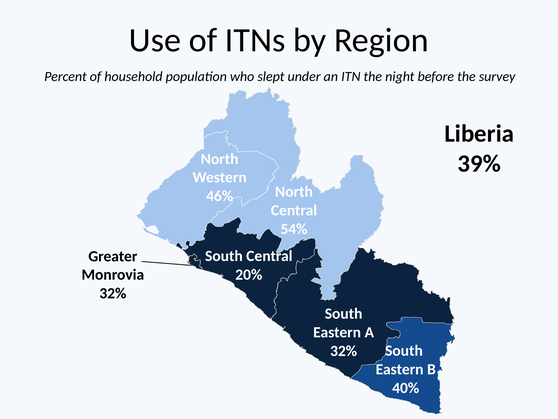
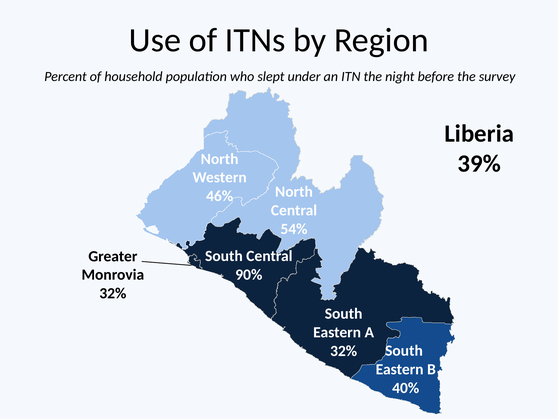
20%: 20% -> 90% (249, 274)
